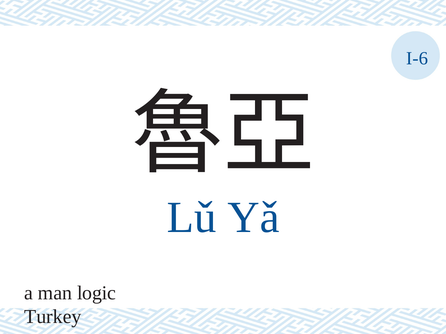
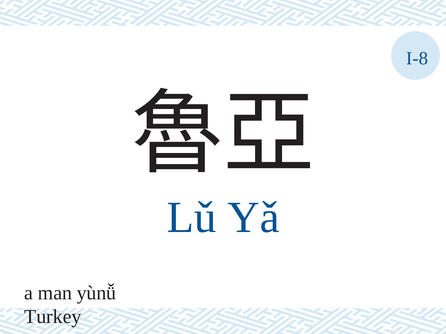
I-6: I-6 -> I-8 (417, 58)
logic: logic -> yùnǚ (96, 293)
